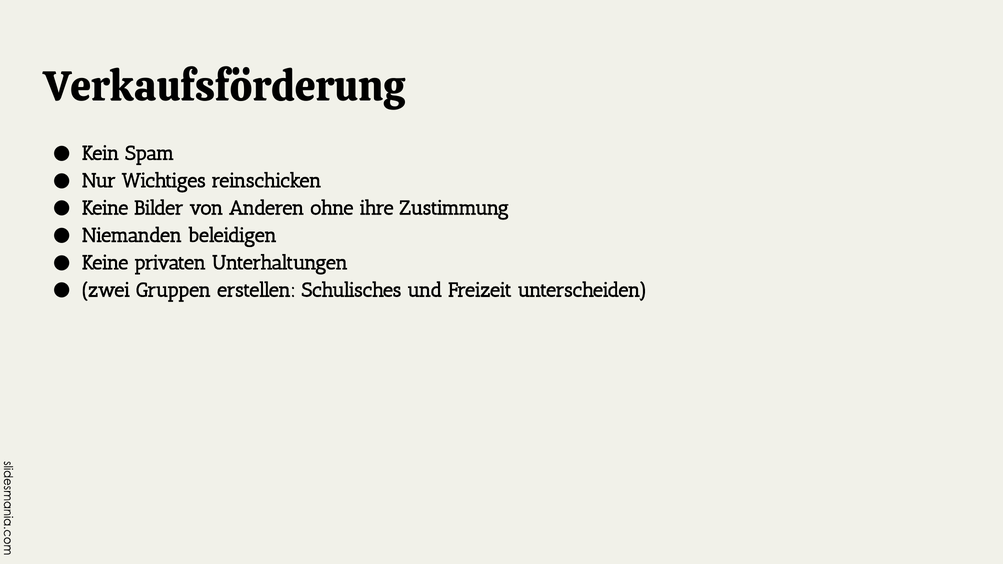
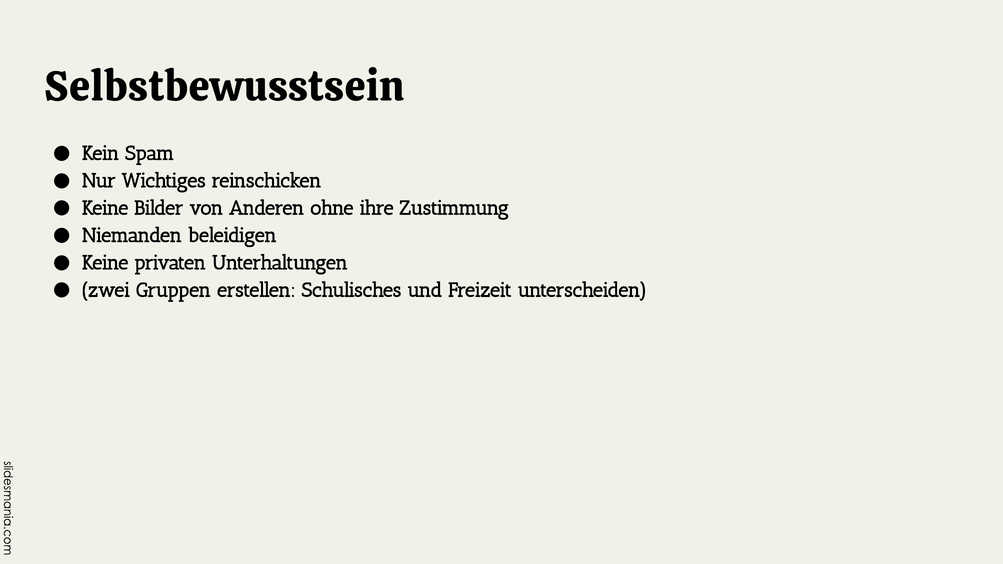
Verkaufsförderung: Verkaufsförderung -> Selbstbewusstsein (225, 87)
